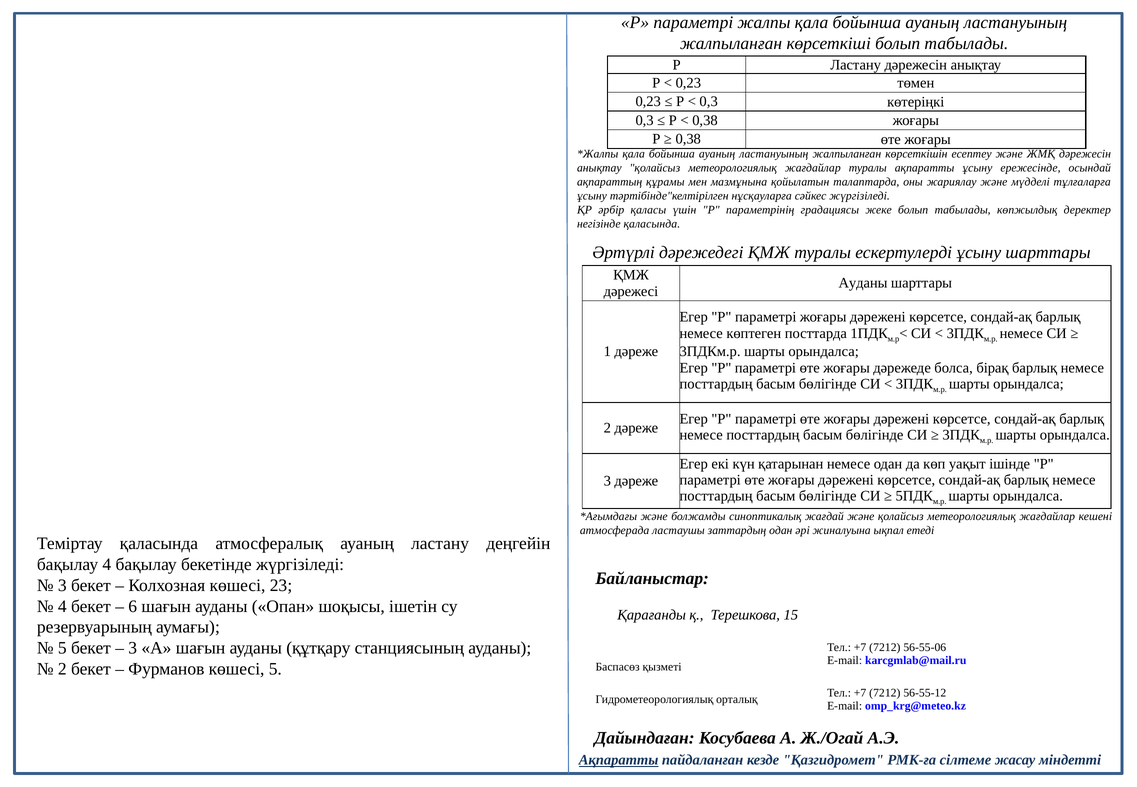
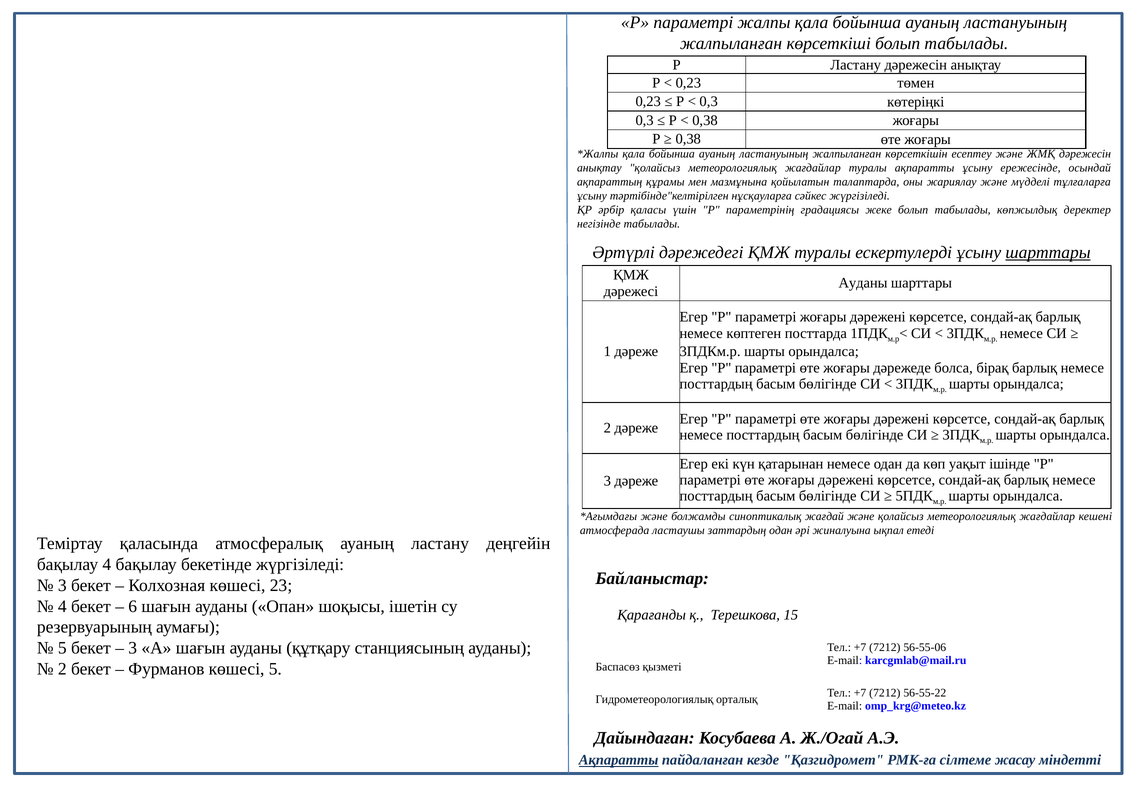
негізінде қаласында: қаласында -> табылады (652, 224)
шарттары underline: none -> present (1048, 253)
56-55-12: 56-55-12 -> 56-55-22 (925, 693)
